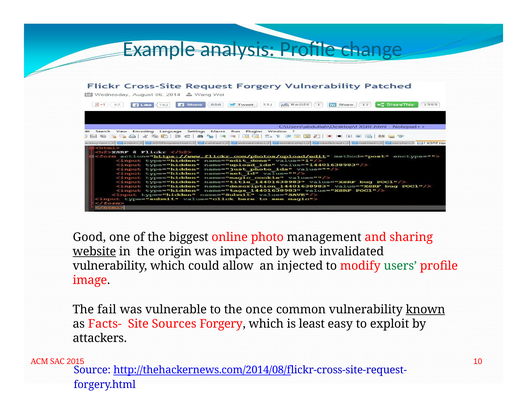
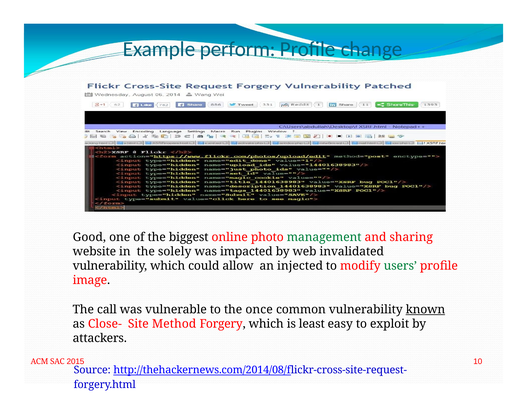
analysis: analysis -> perform (238, 49)
management colour: black -> green (324, 237)
website underline: present -> none (94, 252)
origin: origin -> solely (175, 252)
fail: fail -> call (107, 310)
Facts‐: Facts‐ -> Close‐ (105, 324)
Sources: Sources -> Method (174, 324)
